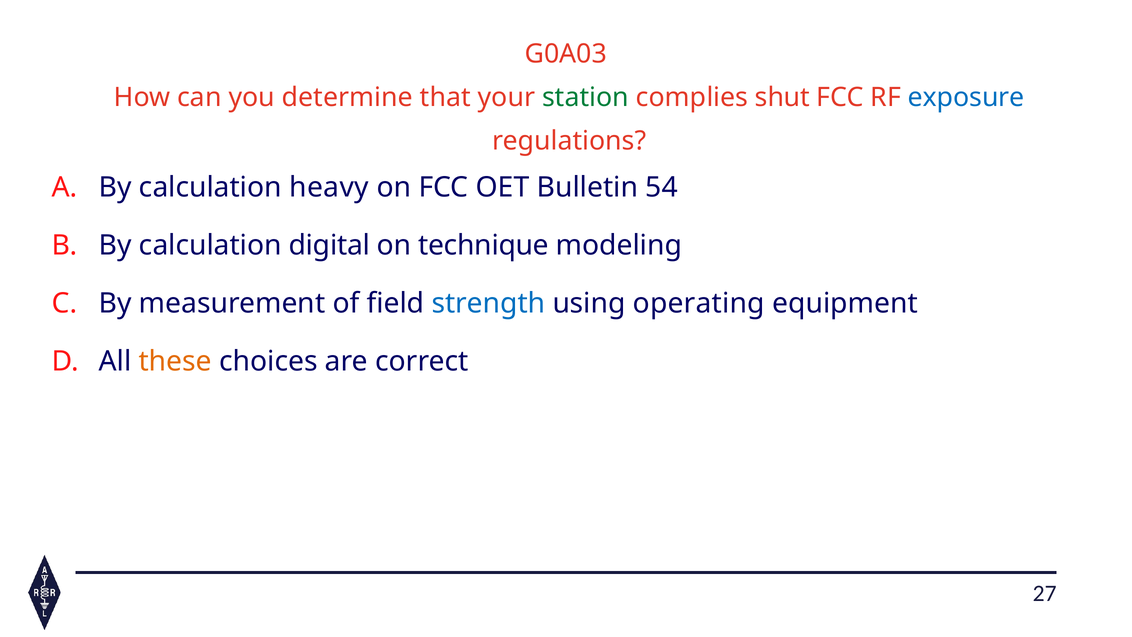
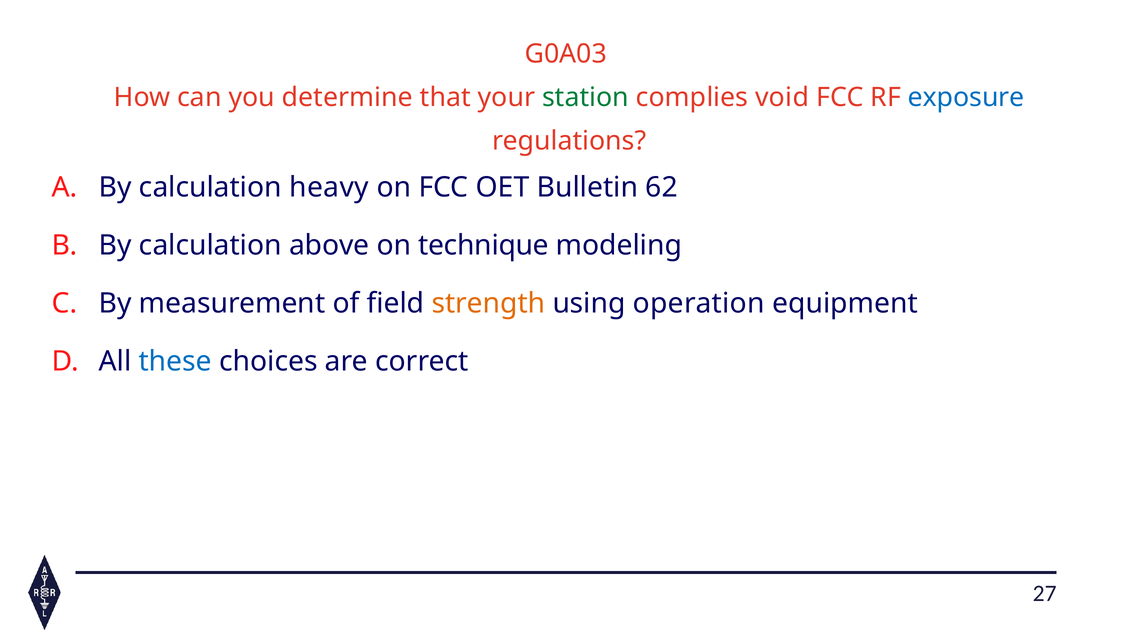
shut: shut -> void (782, 97)
54: 54 -> 62 (662, 187)
digital: digital -> above (329, 245)
strength colour: blue -> orange (488, 303)
operating: operating -> operation (699, 303)
these colour: orange -> blue (175, 361)
